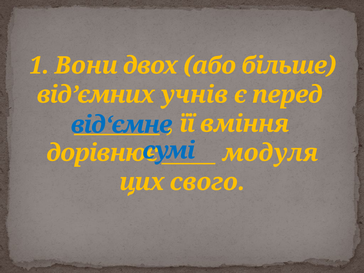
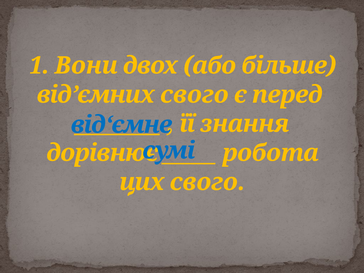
від’ємних учнів: учнів -> свого (194, 95)
вміння: вміння -> знання (245, 124)
модуля: модуля -> робота (271, 153)
